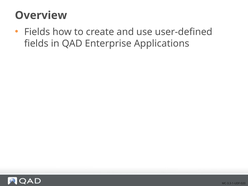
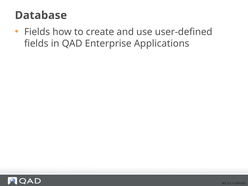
Overview: Overview -> Database (41, 15)
